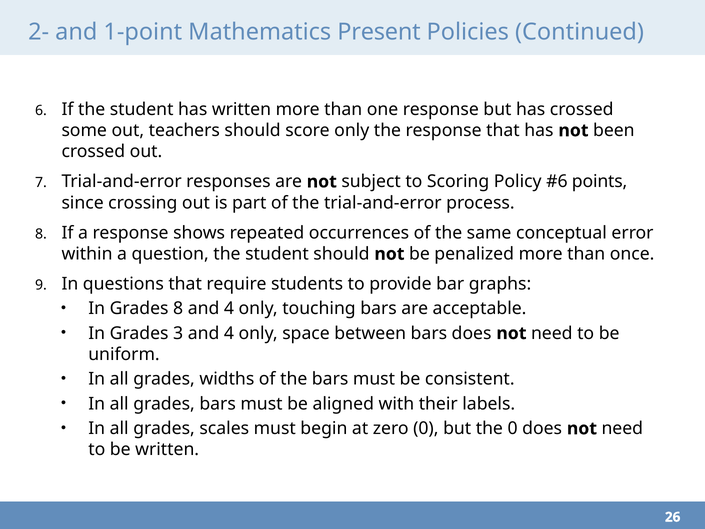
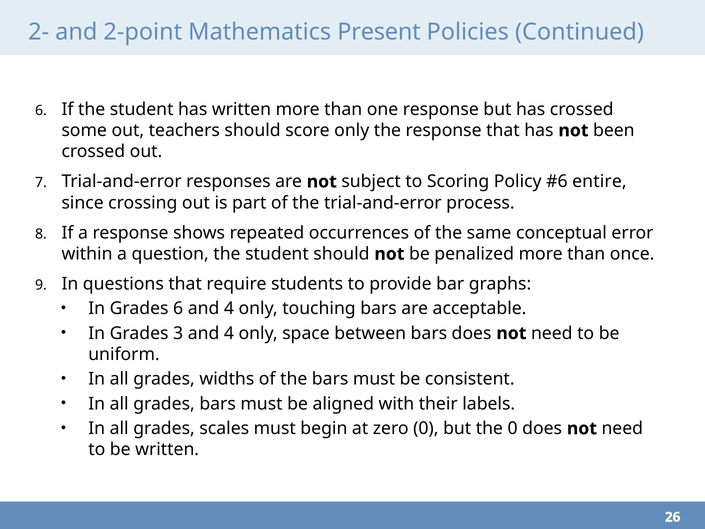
1-point: 1-point -> 2-point (143, 32)
points: points -> entire (599, 182)
Grades 8: 8 -> 6 (178, 308)
